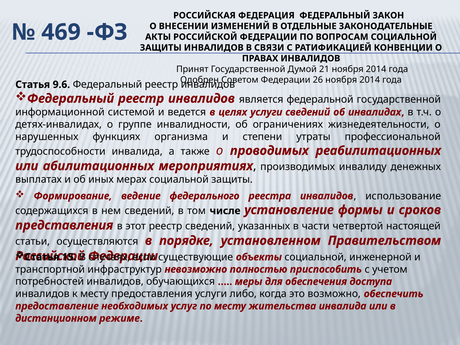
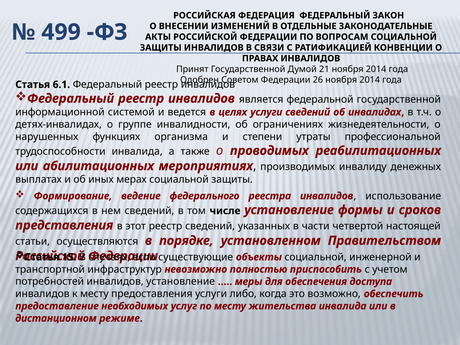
469: 469 -> 499 (61, 32)
9.6: 9.6 -> 6.1 (61, 85)
инвалидов обучающихся: обучающихся -> установление (181, 282)
